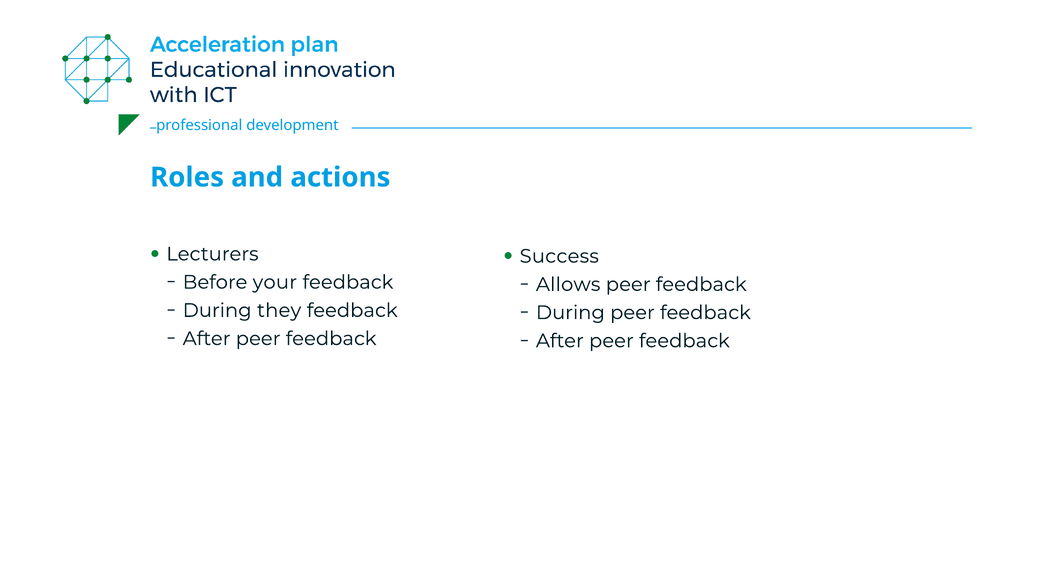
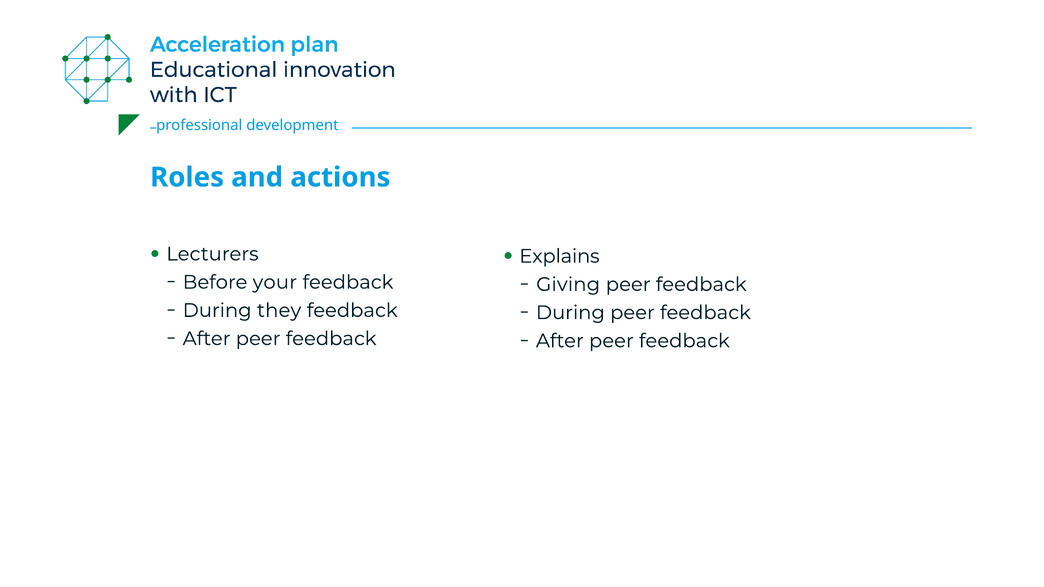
Success: Success -> Explains (559, 256)
Allows: Allows -> Giving (568, 285)
